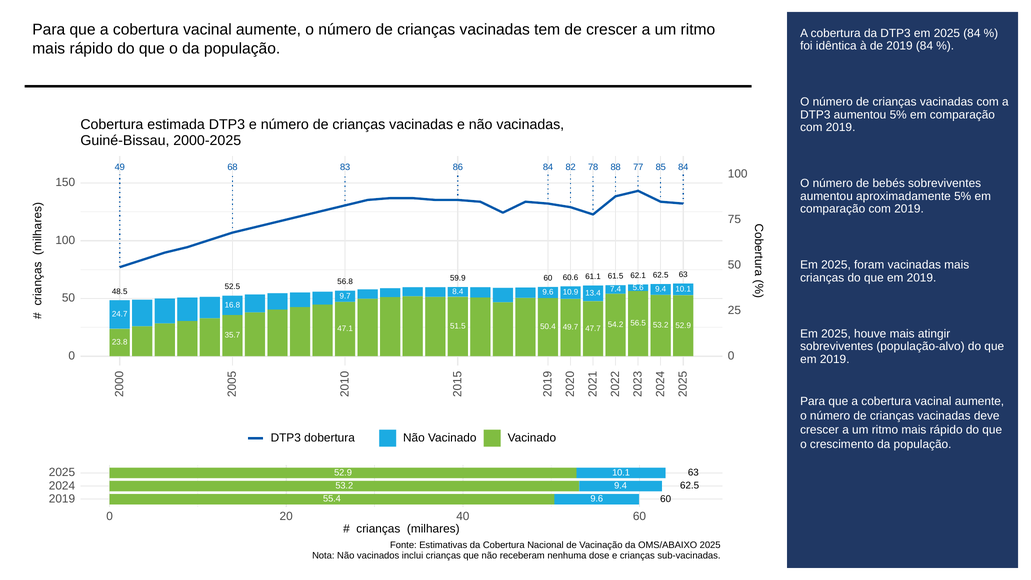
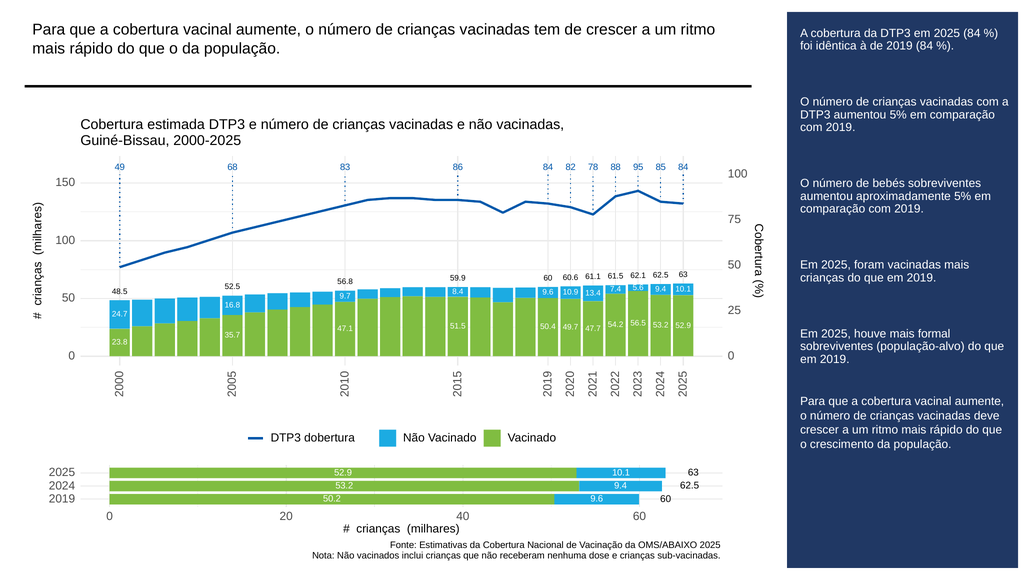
77: 77 -> 95 (638, 167)
atingir: atingir -> formal (934, 334)
55.4: 55.4 -> 50.2 (332, 499)
